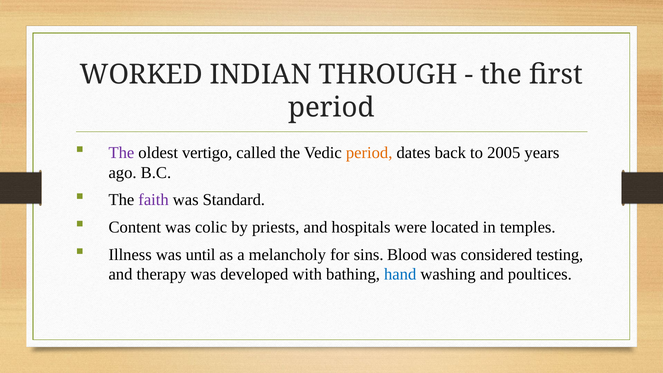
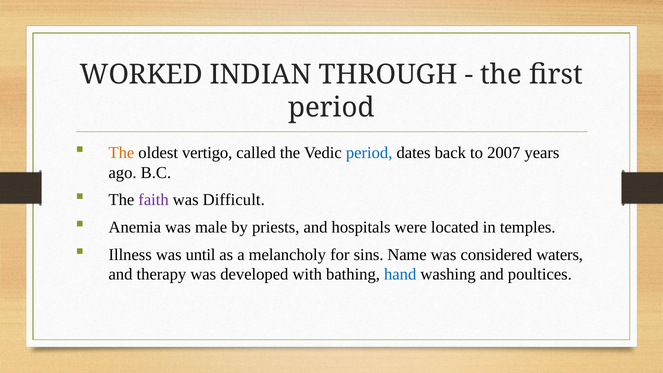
The colour: purple -> orange (121, 153)
period colour: orange -> blue (369, 153)
2005: 2005 -> 2007 (504, 153)
Standard: Standard -> Difficult (234, 200)
Content: Content -> Anemia (135, 227)
colic: colic -> male (211, 227)
Blood: Blood -> Name (407, 255)
testing: testing -> waters (560, 255)
